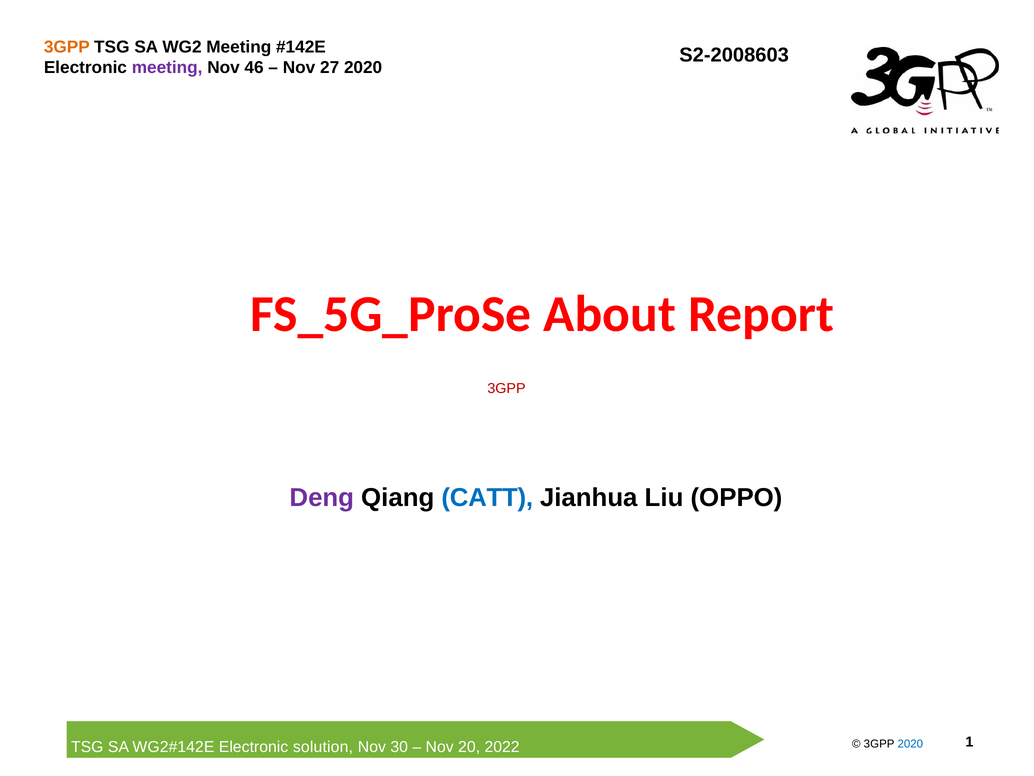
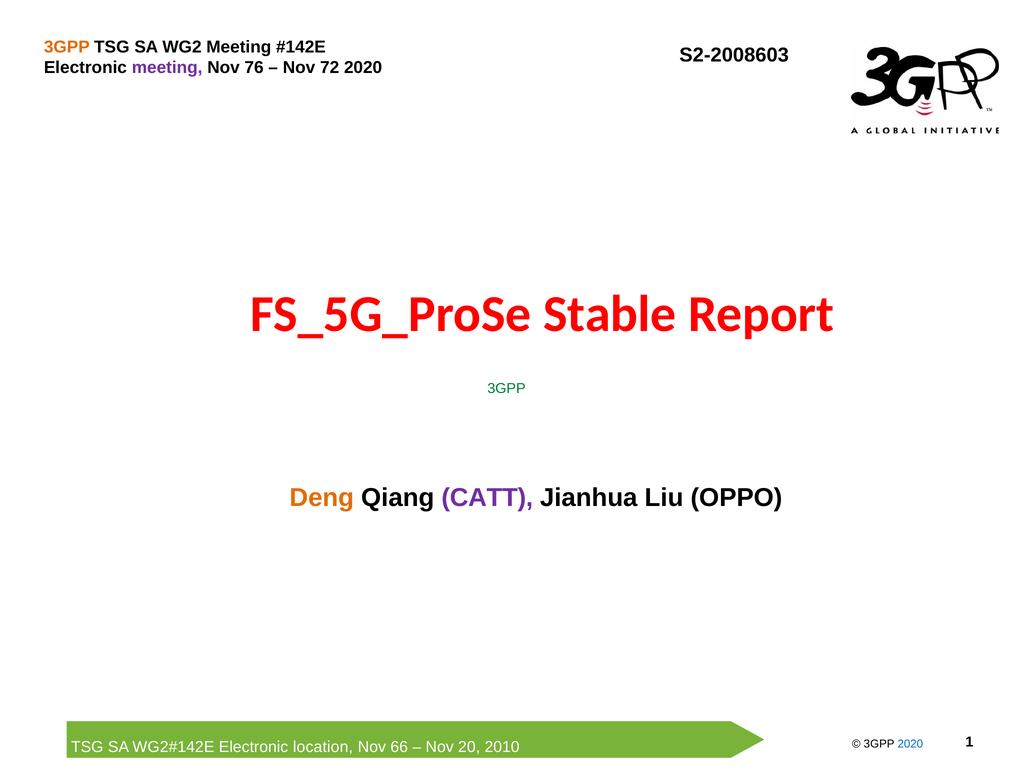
46: 46 -> 76 (254, 68)
27: 27 -> 72 (330, 68)
About: About -> Stable (610, 314)
3GPP colour: red -> green (506, 388)
Deng colour: purple -> orange (322, 497)
CATT colour: blue -> purple (487, 497)
solution: solution -> location (323, 746)
30: 30 -> 66 (399, 746)
2022: 2022 -> 2010 (502, 746)
